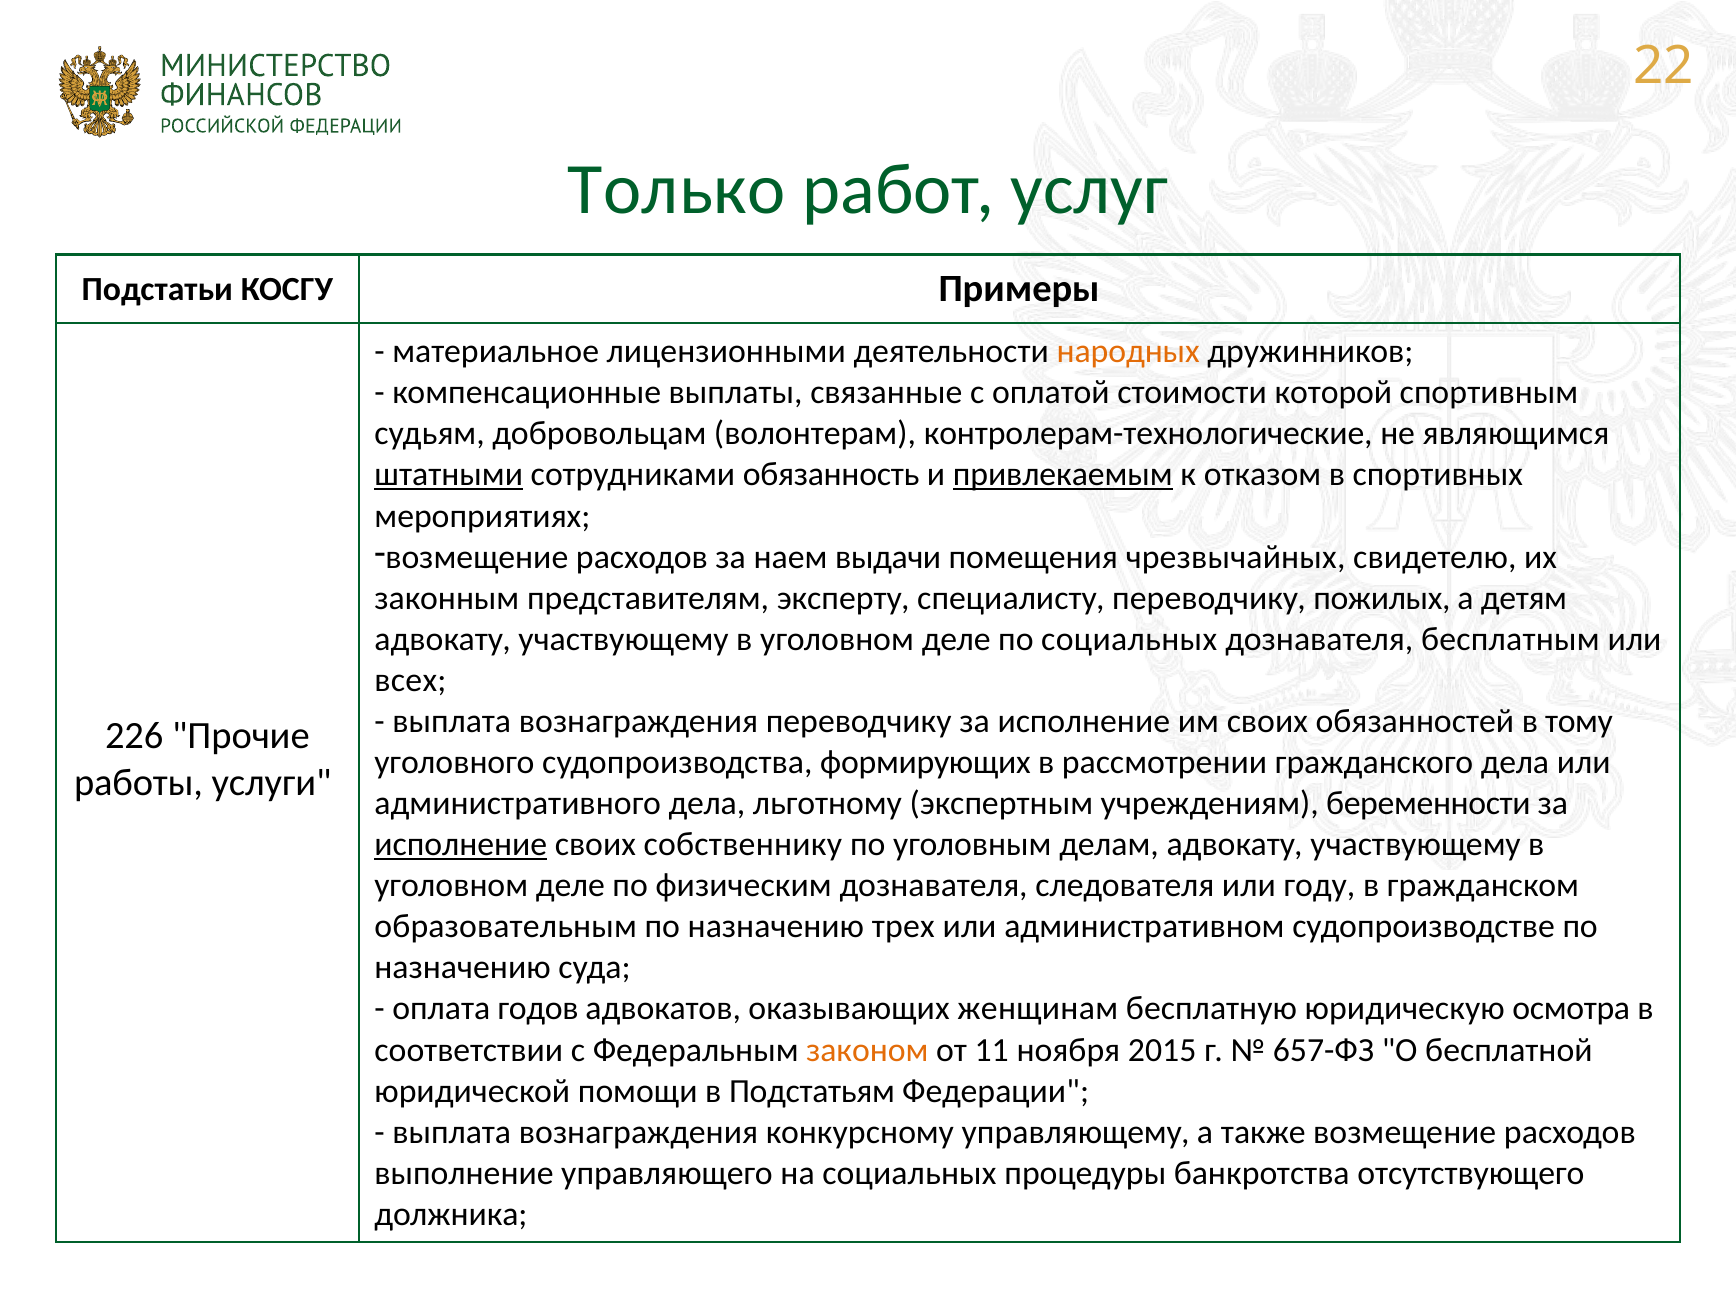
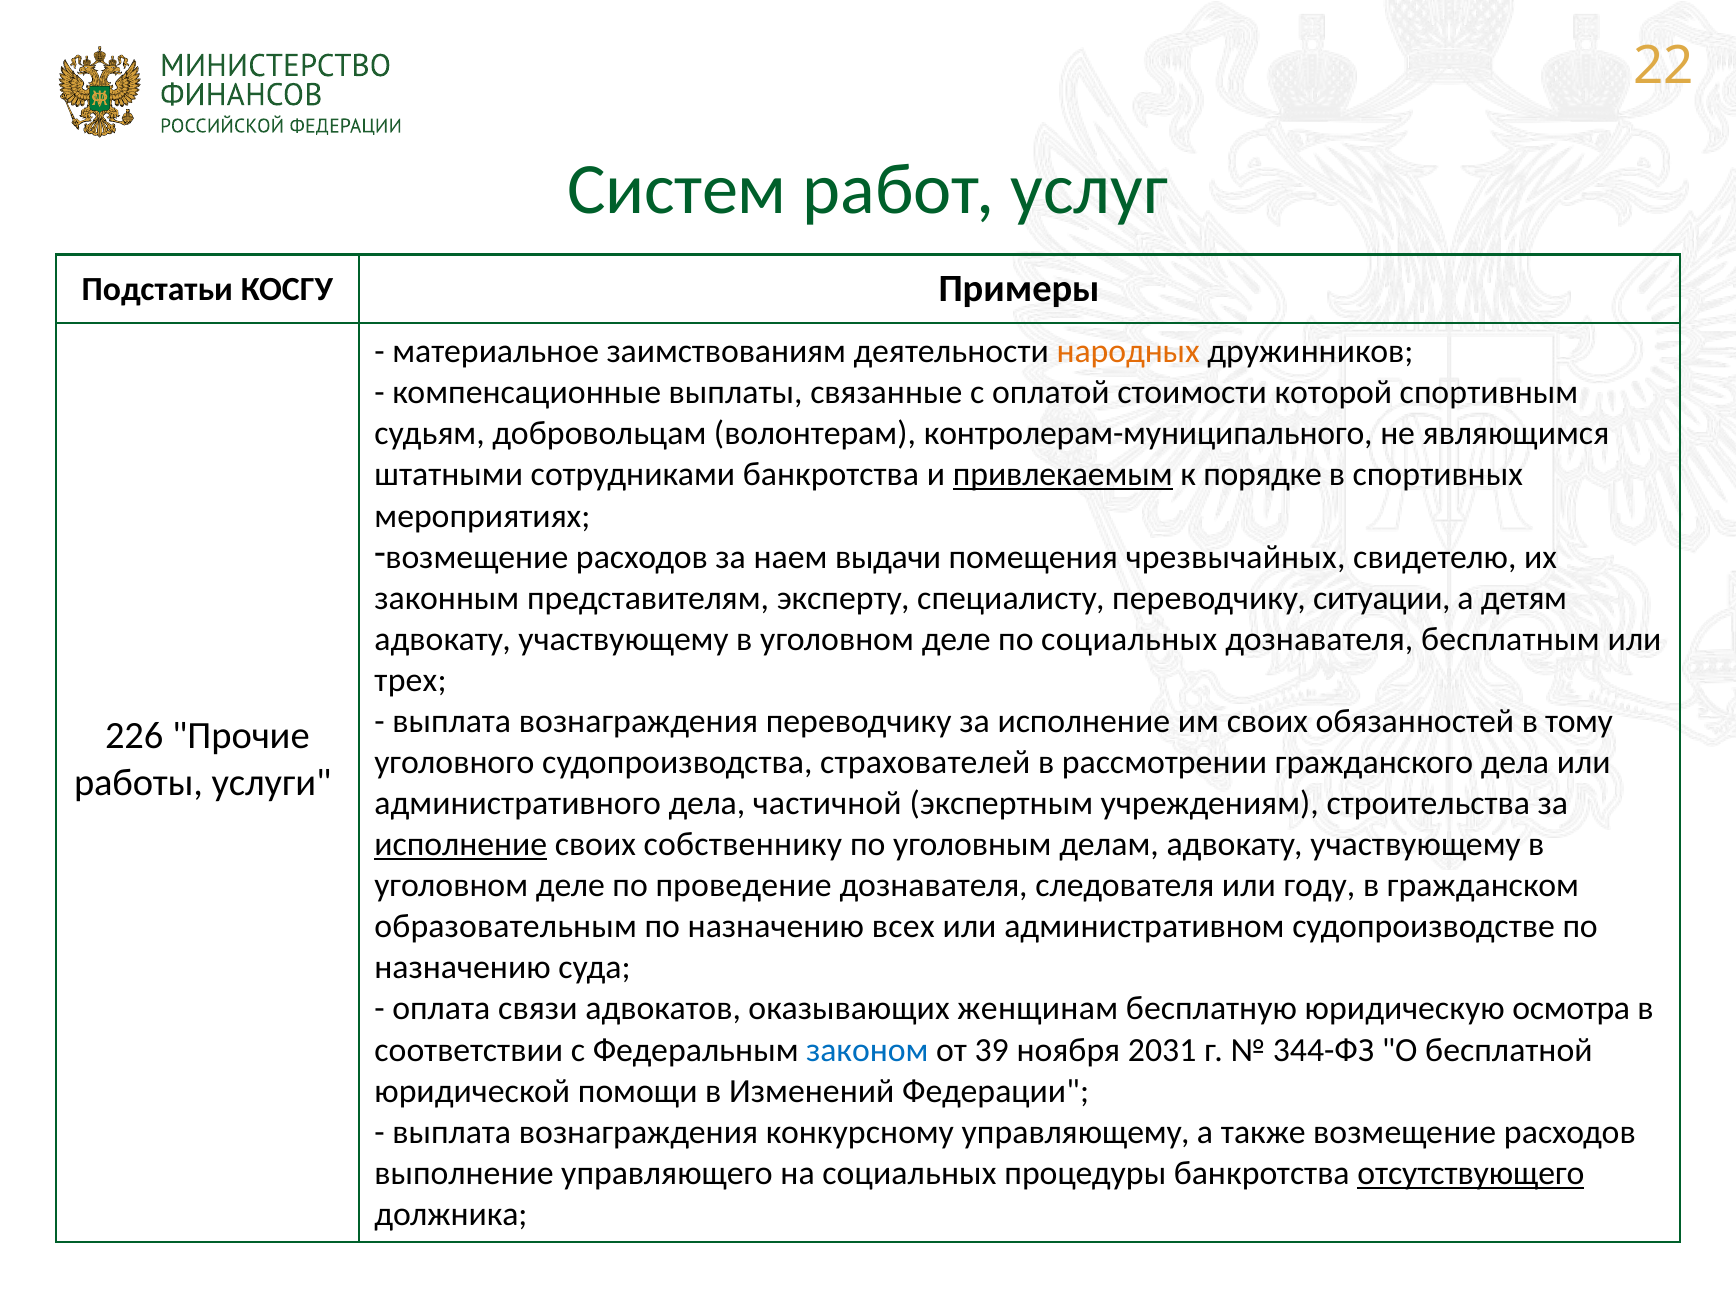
Только: Только -> Систем (677, 189)
лицензионными: лицензионными -> заимствованиям (726, 352)
контролерам-технологические: контролерам-технологические -> контролерам-муниципального (1148, 434)
штатными underline: present -> none (449, 475)
сотрудниками обязанность: обязанность -> банкротства (831, 475)
отказом: отказом -> порядке (1263, 475)
пожилых: пожилых -> ситуации (1382, 598)
всех: всех -> трех (411, 680)
формирующих: формирующих -> страхователей (925, 762)
льготному: льготному -> частичной (827, 803)
беременности: беременности -> строительства (1428, 803)
физическим: физическим -> проведение (744, 886)
трех: трех -> всех (903, 927)
годов: годов -> связи (538, 1009)
законом colour: orange -> blue (867, 1050)
11: 11 -> 39 (992, 1050)
2015: 2015 -> 2031 (1162, 1050)
657-ФЗ: 657-ФЗ -> 344-ФЗ (1323, 1050)
Подстатьям: Подстатьям -> Изменений (812, 1091)
отсутствующего underline: none -> present (1471, 1173)
